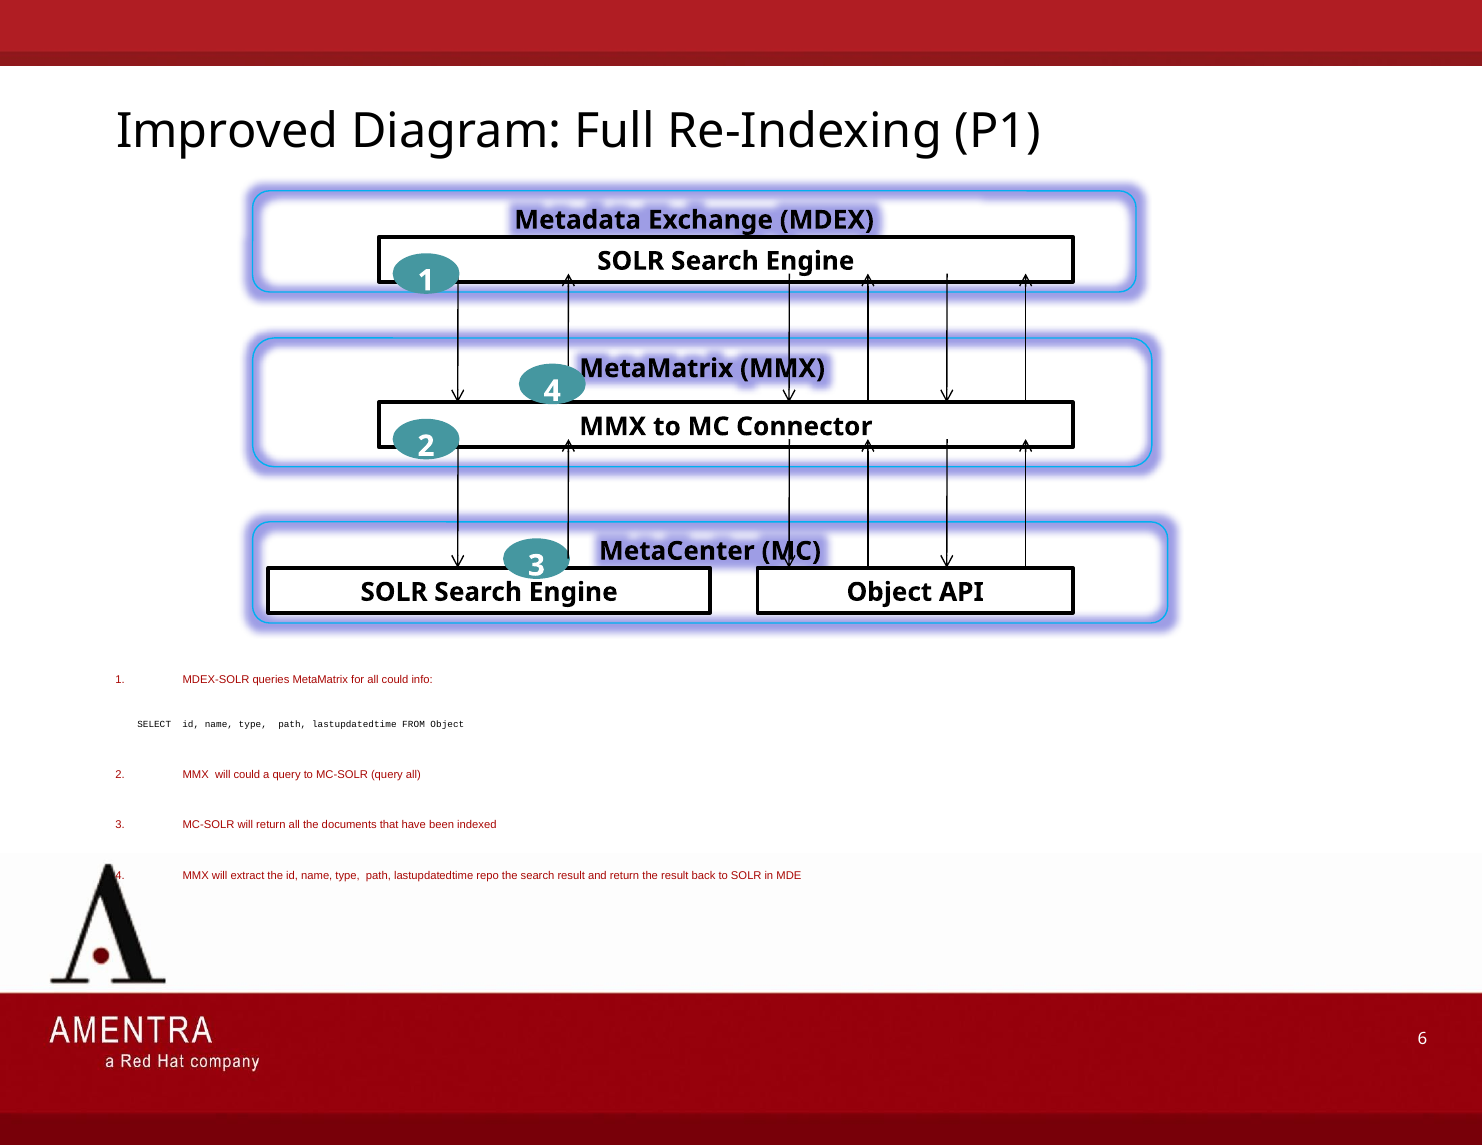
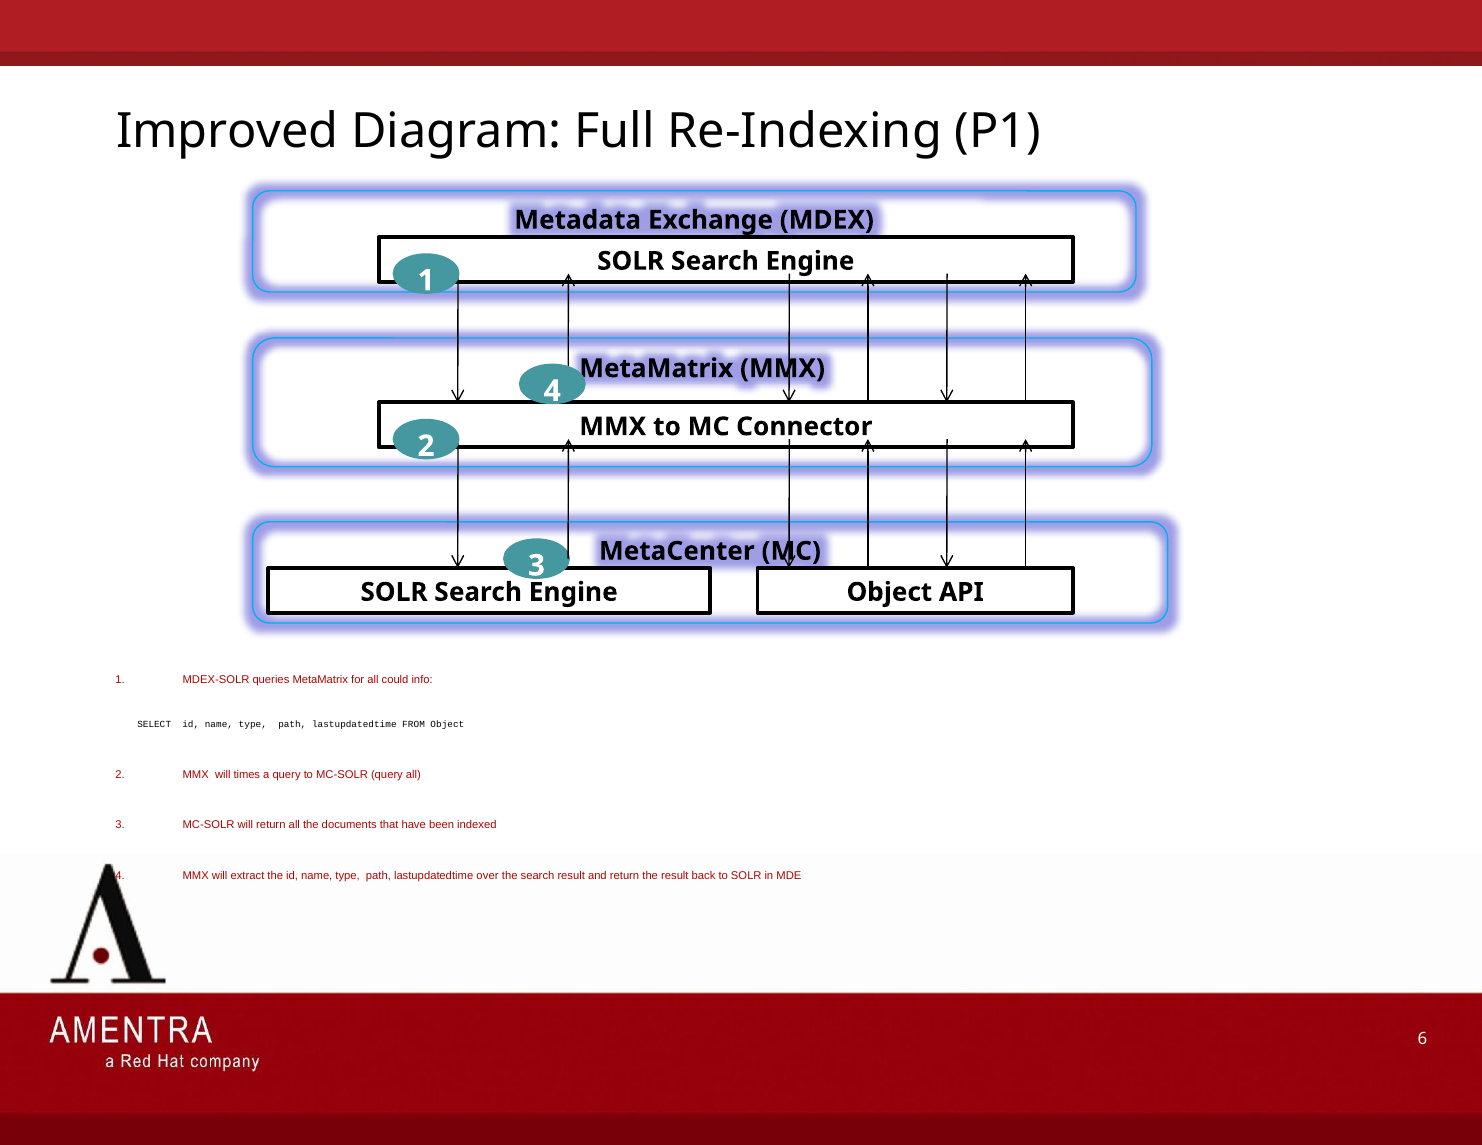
will could: could -> times (247, 775)
repo: repo -> over (488, 876)
